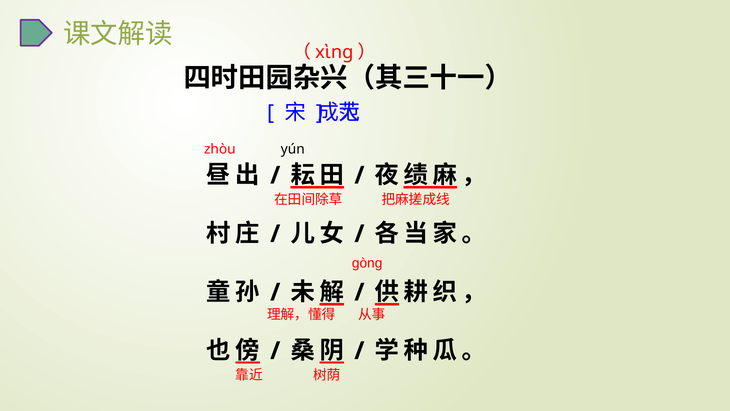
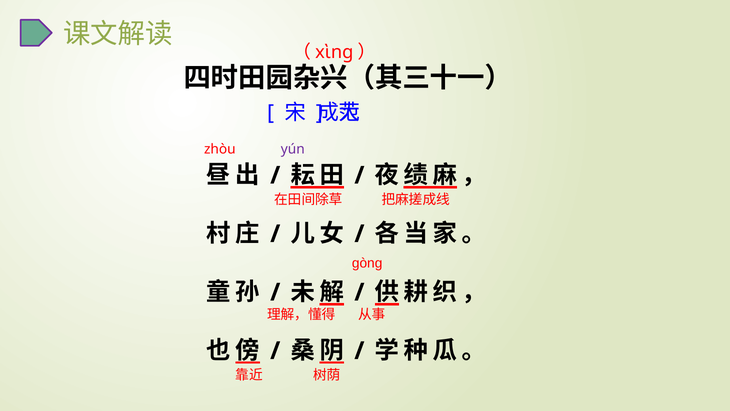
yún colour: black -> purple (293, 149)
